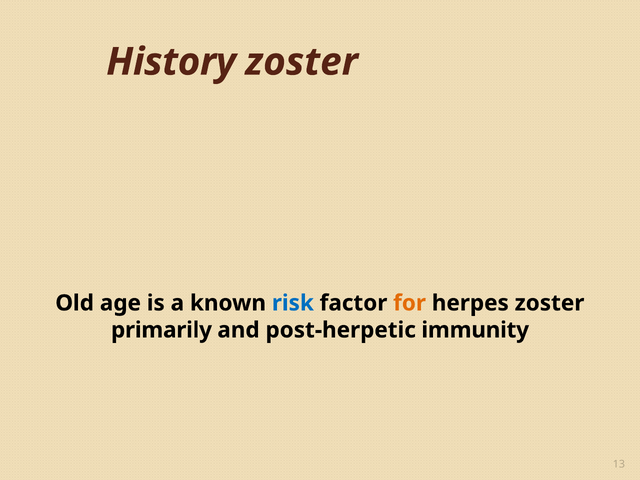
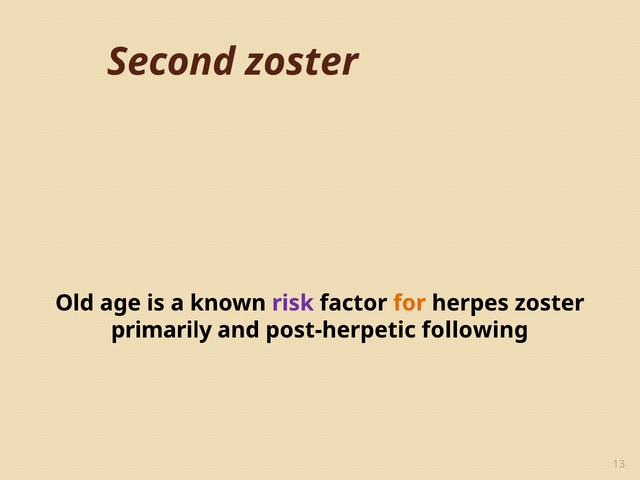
History: History -> Second (171, 62)
risk colour: blue -> purple (293, 303)
immunity: immunity -> following (475, 330)
